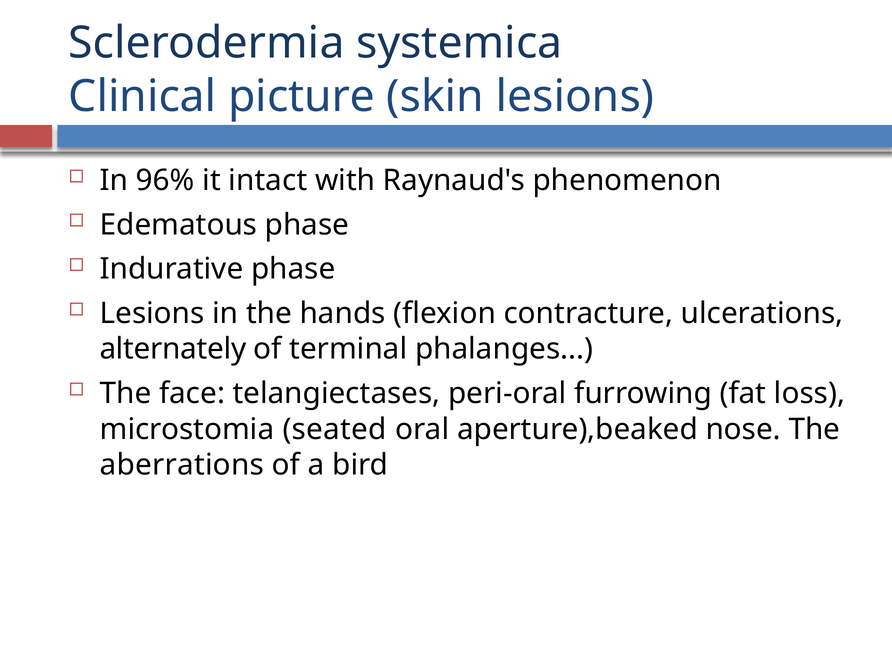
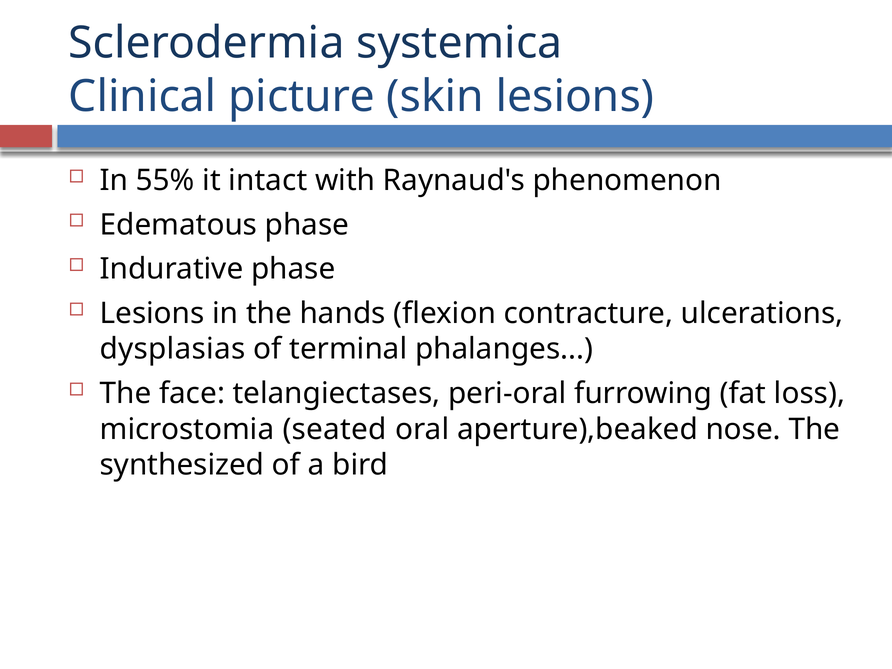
96%: 96% -> 55% (165, 180)
alternately: alternately -> dysplasias (173, 349)
aberrations: aberrations -> synthesized (182, 465)
